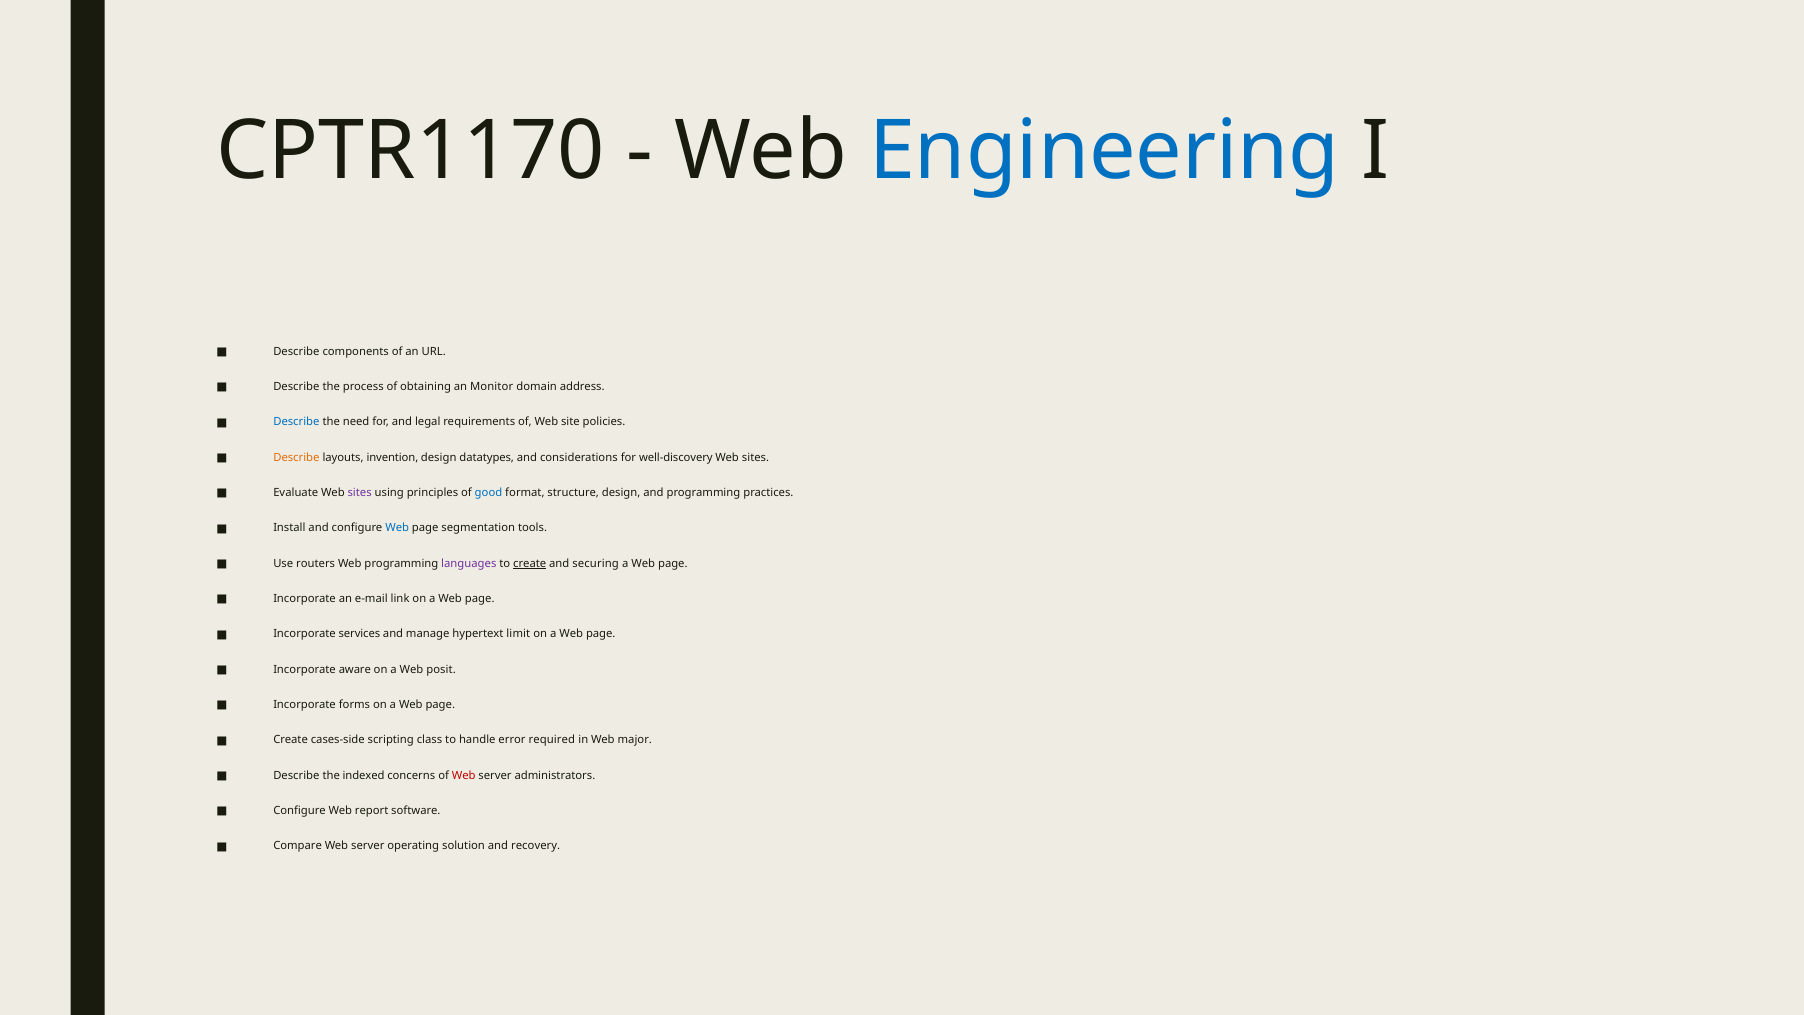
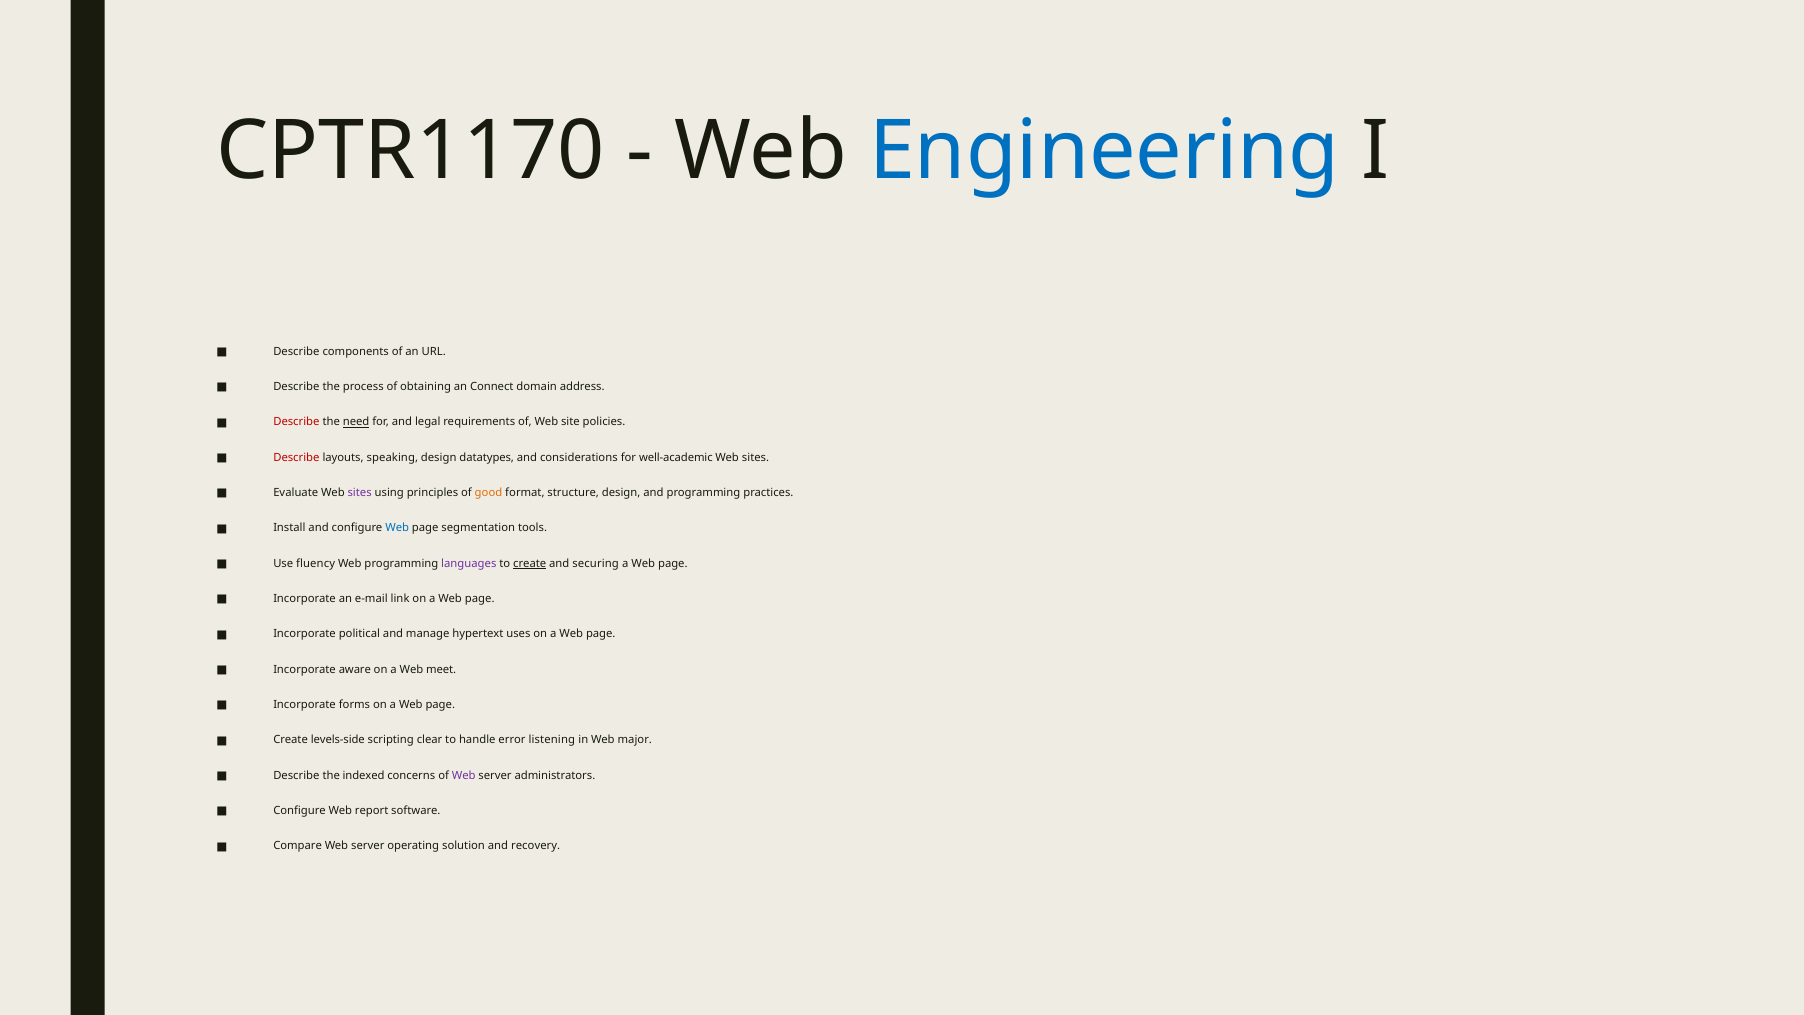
Monitor: Monitor -> Connect (492, 387)
Describe colour: blue -> red (296, 422)
need underline: none -> present (356, 422)
Describe colour: orange -> red (296, 457)
invention: invention -> speaking (392, 457)
well-discovery: well-discovery -> well-academic (676, 457)
good colour: blue -> orange (489, 493)
routers: routers -> fluency (316, 563)
services: services -> political (359, 634)
limit: limit -> uses (518, 634)
posit: posit -> meet (441, 669)
cases-side: cases-side -> levels-side (338, 740)
class: class -> clear (430, 740)
required: required -> listening (552, 740)
Web colour: red -> purple (464, 775)
